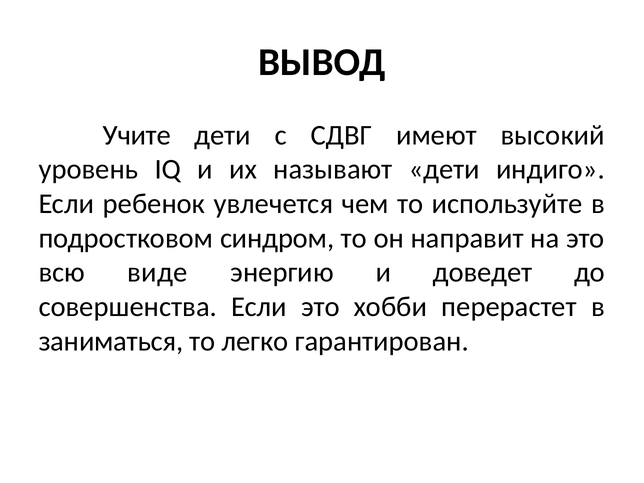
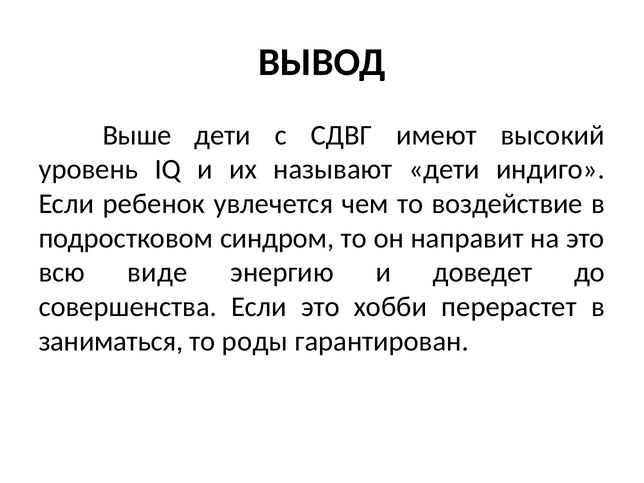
Учите: Учите -> Выше (137, 135)
используйте: используйте -> воздействие (507, 204)
легко: легко -> роды (255, 341)
